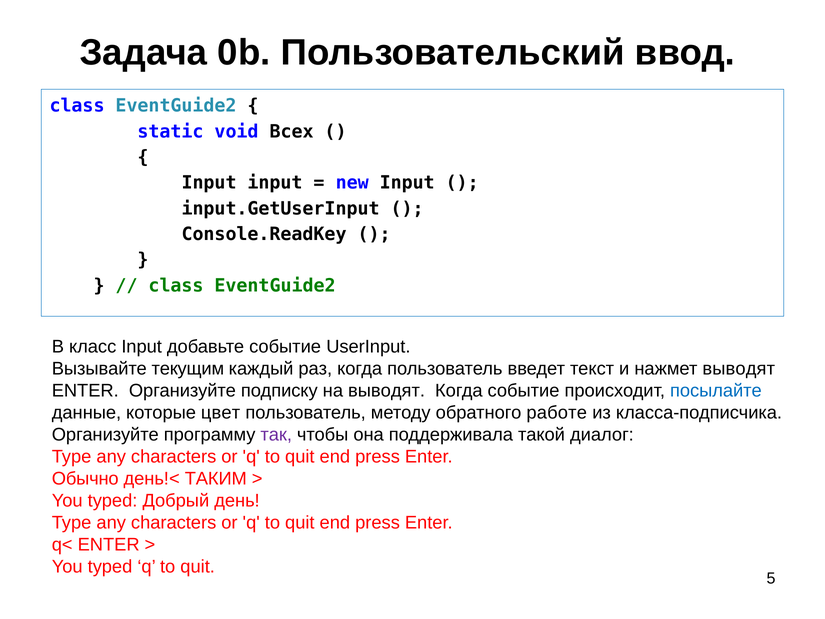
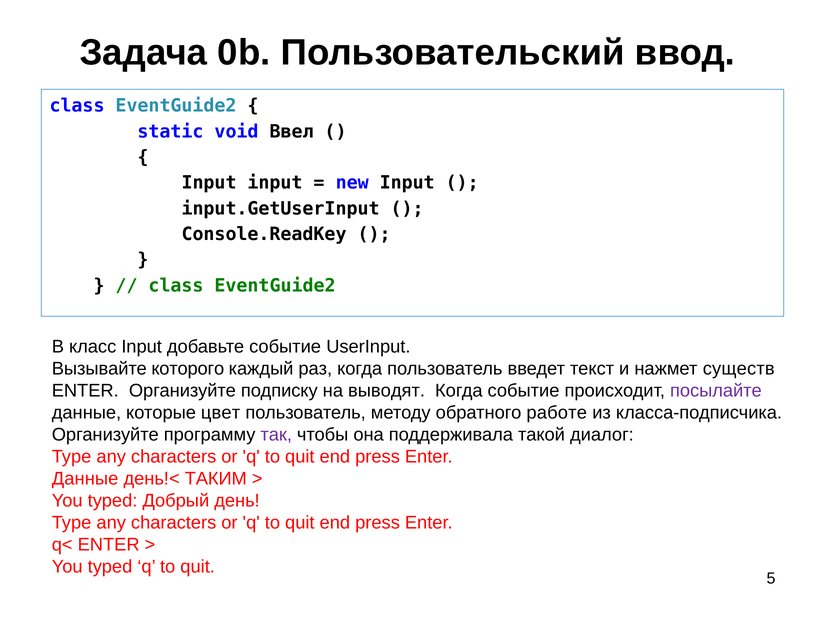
Всех: Всех -> Ввел (292, 131)
текущим: текущим -> которого (188, 368)
нажмет выводят: выводят -> существ (739, 368)
посылайте colour: blue -> purple (716, 390)
Обычно: Обычно -> Данные (85, 478)
